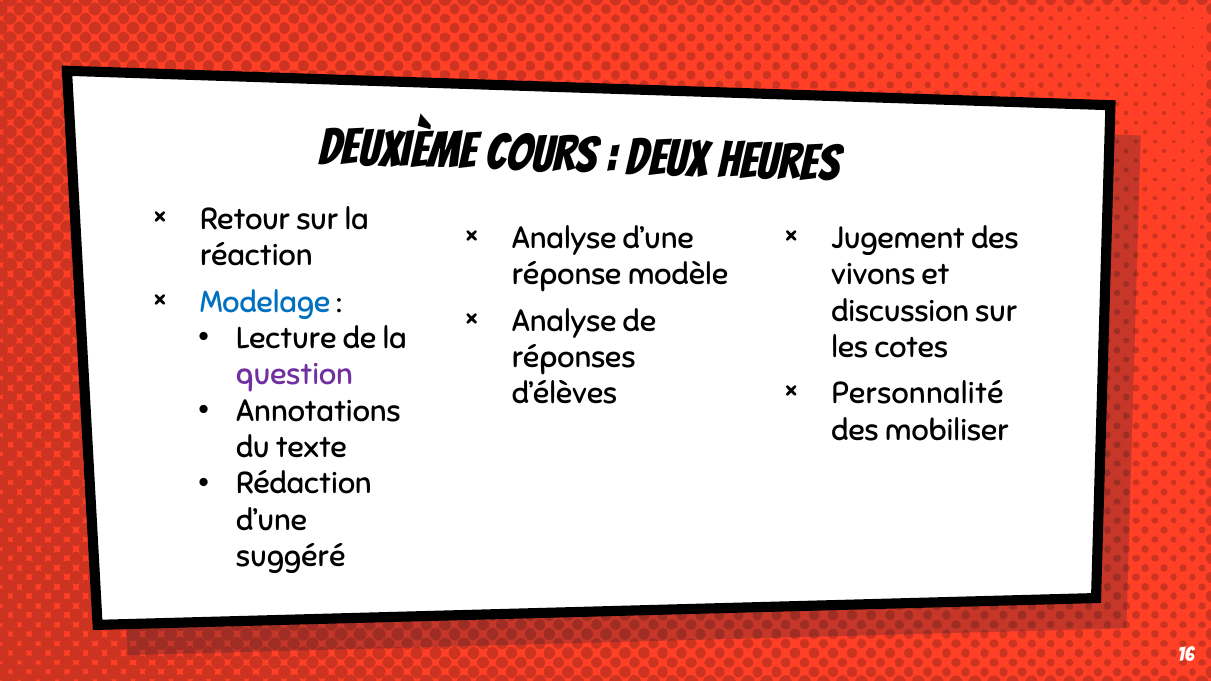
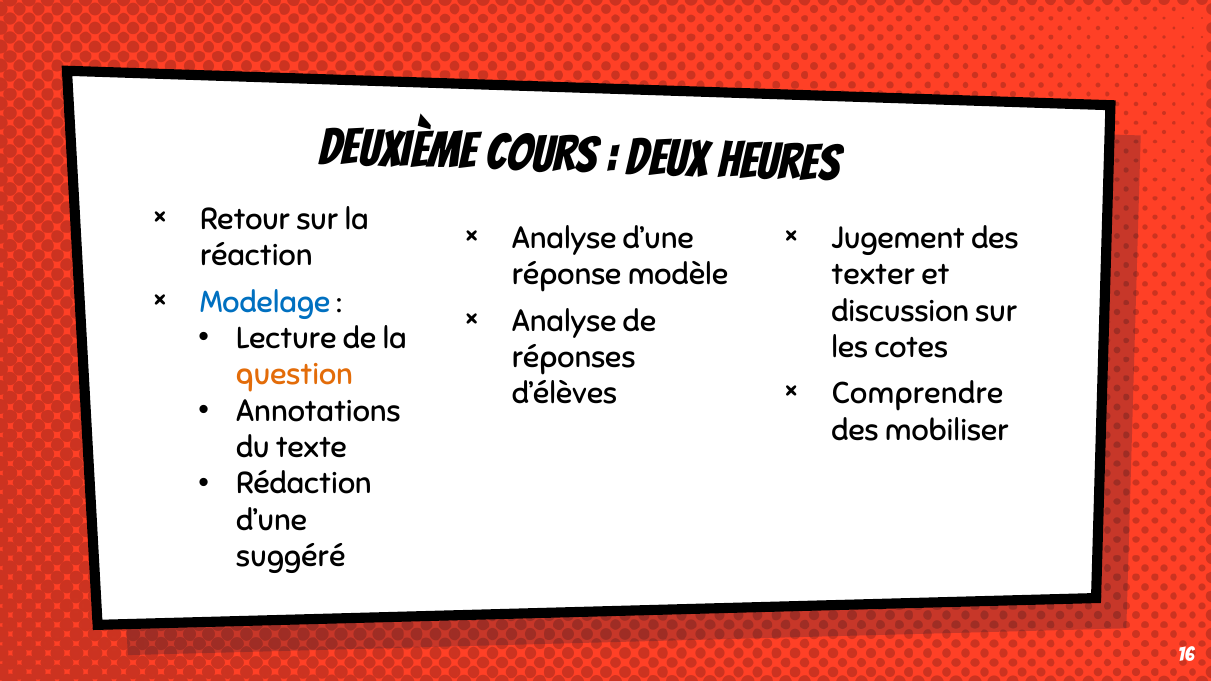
vivons: vivons -> texter (873, 275)
question colour: purple -> orange (295, 375)
Personnalité: Personnalité -> Comprendre (918, 394)
